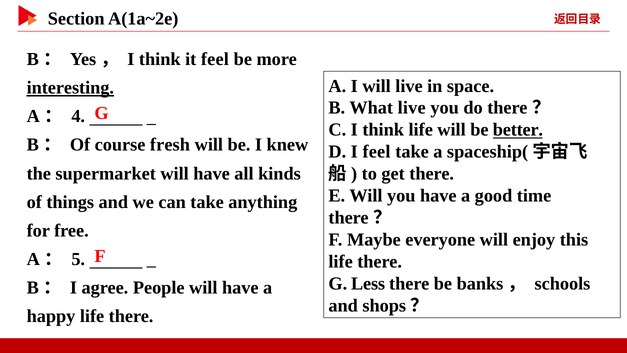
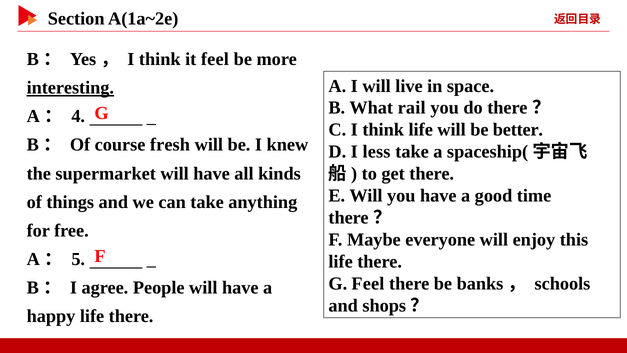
What live: live -> rail (412, 108)
better underline: present -> none (518, 130)
I feel: feel -> less (377, 152)
G Less: Less -> Feel (368, 284)
